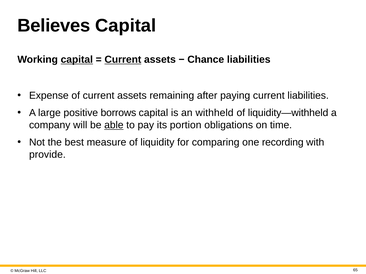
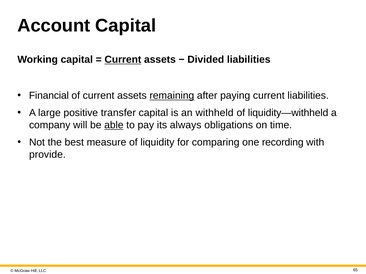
Believes: Believes -> Account (54, 26)
capital underline: present -> none (77, 60)
Chance: Chance -> Divided (206, 60)
Expense: Expense -> Financial (49, 96)
remaining underline: none -> present (172, 96)
borrows: borrows -> transfer (118, 113)
portion: portion -> always (186, 125)
